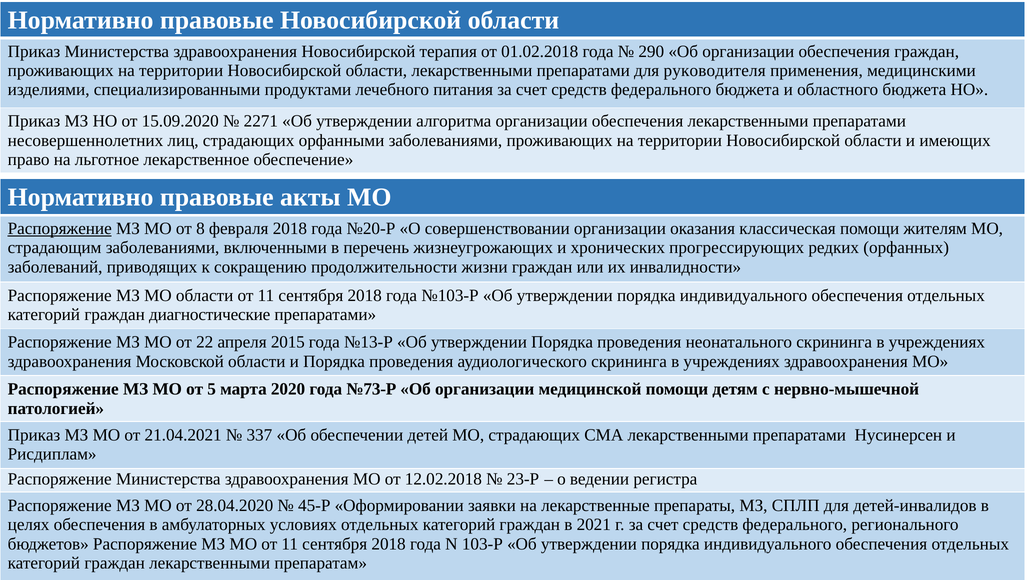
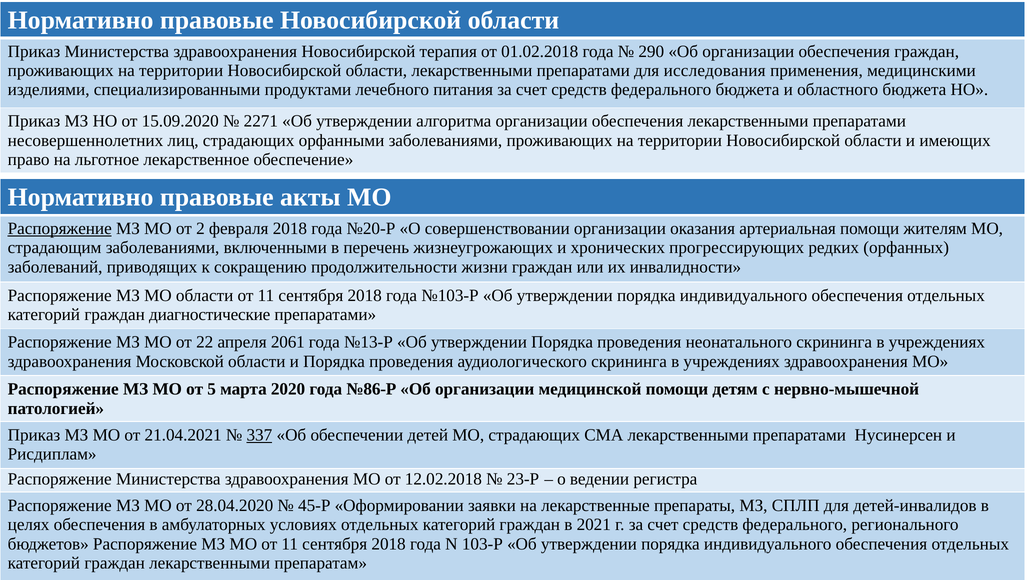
руководителя: руководителя -> исследования (715, 71)
8: 8 -> 2 (200, 229)
классическая: классическая -> артериальная (788, 229)
2015: 2015 -> 2061 (288, 343)
№73-Р: №73-Р -> №86-Р (371, 390)
337 underline: none -> present (259, 436)
